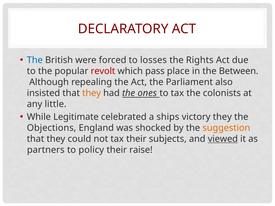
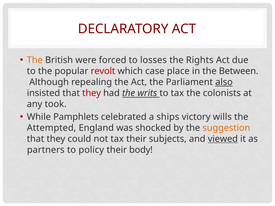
The colour: blue -> orange (35, 60)
pass: pass -> case (155, 71)
also underline: none -> present (224, 82)
they colour: orange -> red (92, 93)
ones: ones -> writs (147, 93)
little: little -> took (56, 104)
Legitimate: Legitimate -> Pamphlets (76, 117)
victory they: they -> wills (222, 117)
Objections: Objections -> Attempted (52, 128)
raise: raise -> body (141, 150)
